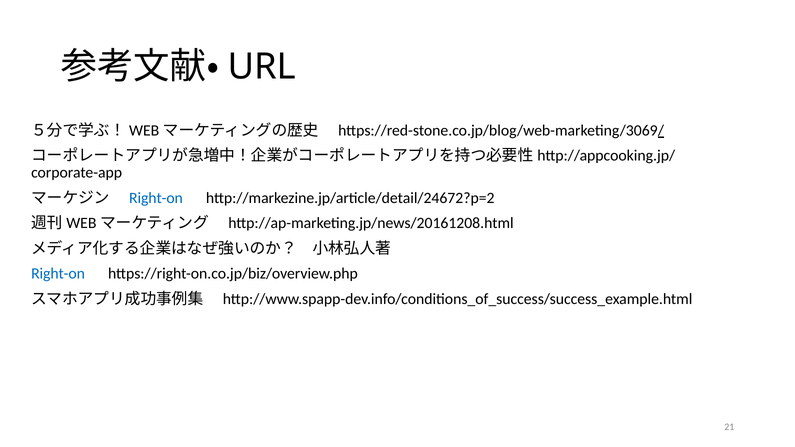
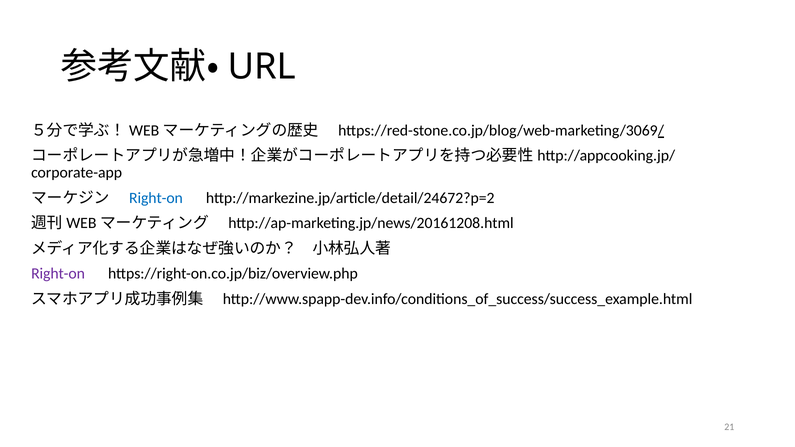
Right-on colour: blue -> purple (58, 274)
